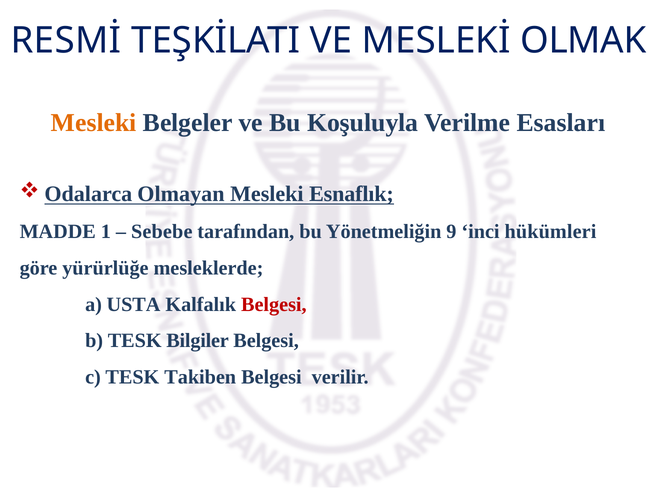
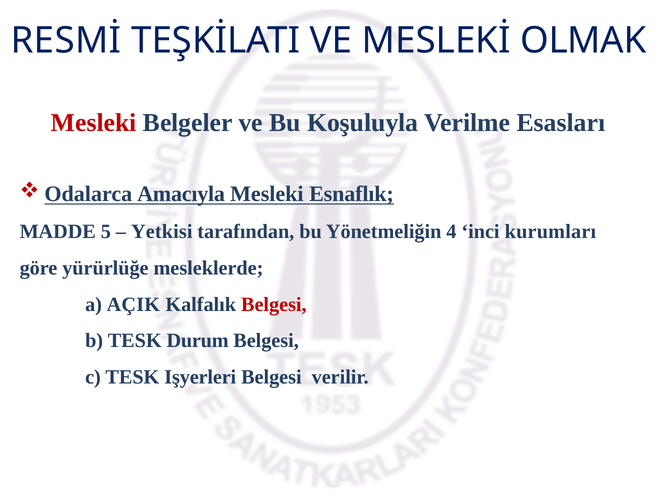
Mesleki colour: orange -> red (94, 123)
Olmayan: Olmayan -> Amacıyla (181, 194)
1: 1 -> 5 (106, 231)
Sebebe: Sebebe -> Yetkisi (162, 231)
9: 9 -> 4 (451, 231)
hükümleri: hükümleri -> kurumları (550, 231)
USTA: USTA -> AÇIK (133, 304)
Bilgiler: Bilgiler -> Durum (198, 340)
Takiben: Takiben -> Işyerleri (200, 377)
